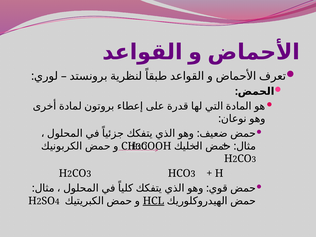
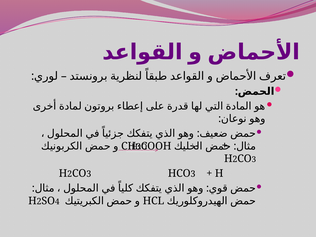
HCL underline: present -> none (154, 201)
